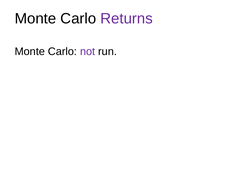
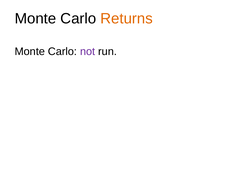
Returns colour: purple -> orange (127, 19)
